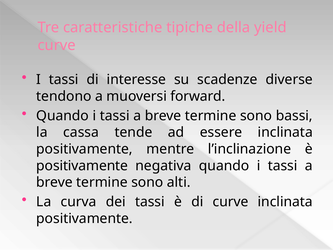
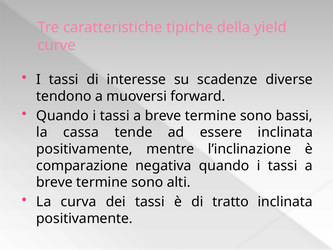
positivamente: positivamente -> comparazione (82, 166)
di curve: curve -> tratto (231, 202)
